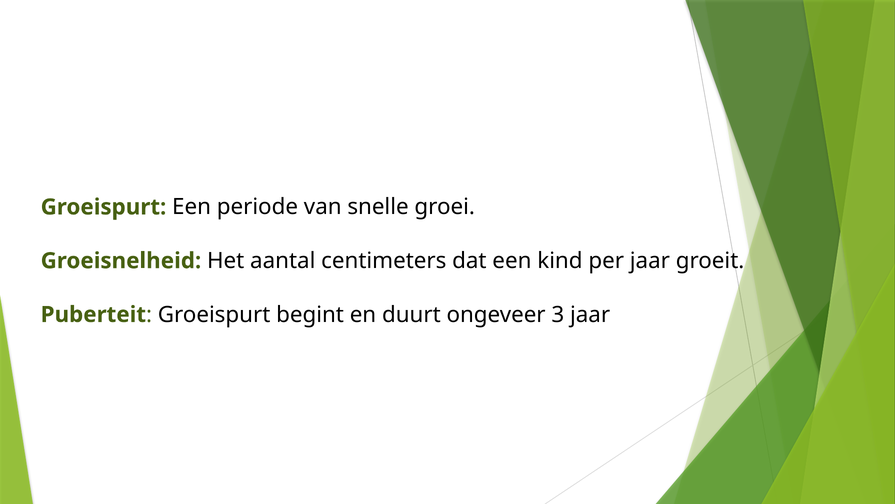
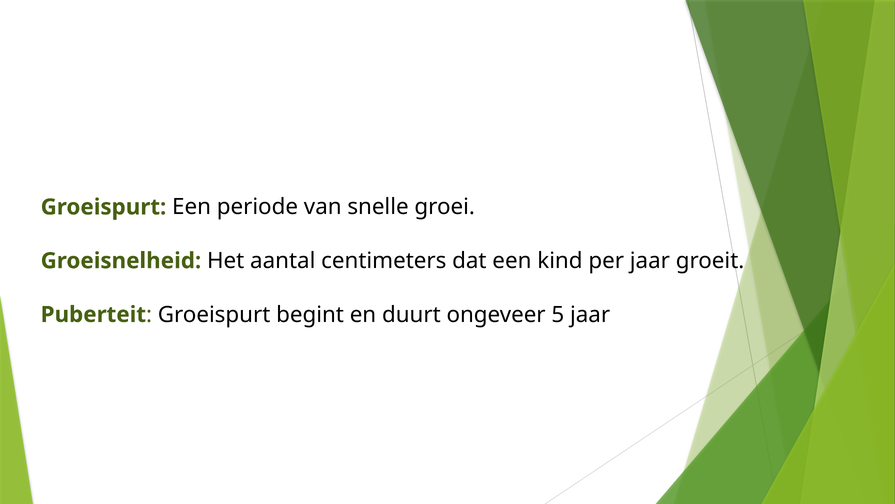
3: 3 -> 5 (558, 314)
